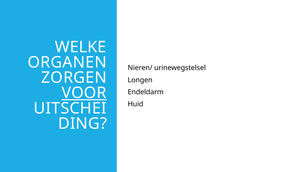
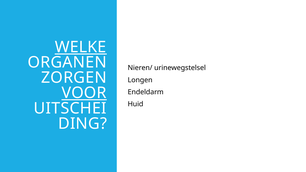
WELKE underline: none -> present (81, 47)
